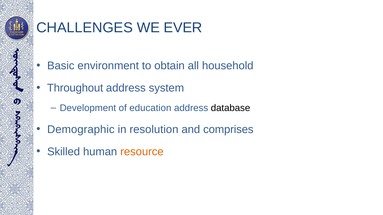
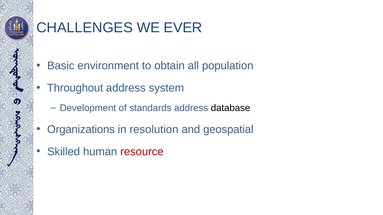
household: household -> population (228, 66)
education: education -> standards (150, 108)
Demographic: Demographic -> Organizations (81, 130)
comprises: comprises -> geospatial (228, 130)
resource colour: orange -> red (142, 152)
